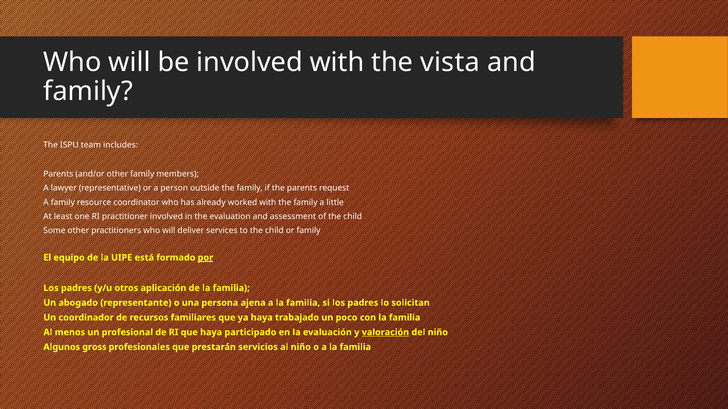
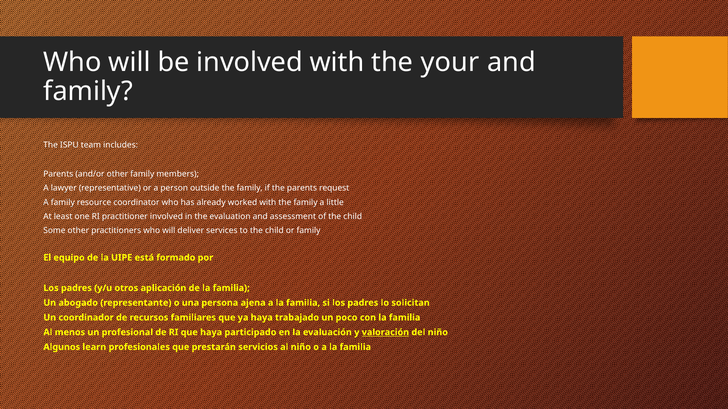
vista: vista -> your (450, 62)
por underline: present -> none (205, 258)
gross: gross -> learn (94, 347)
